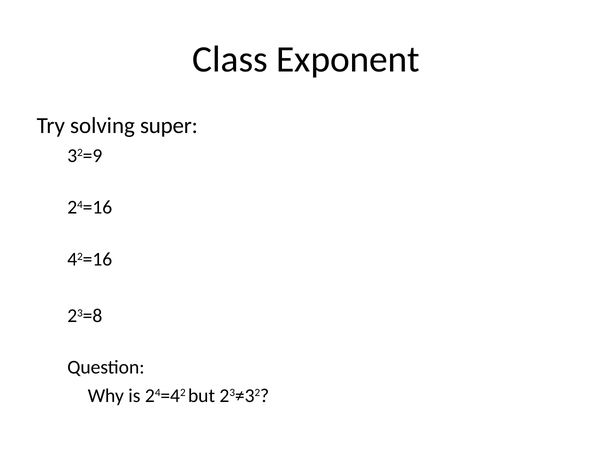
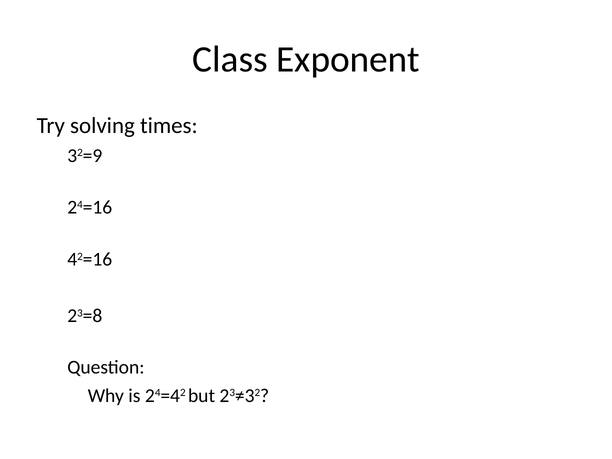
super: super -> times (169, 126)
